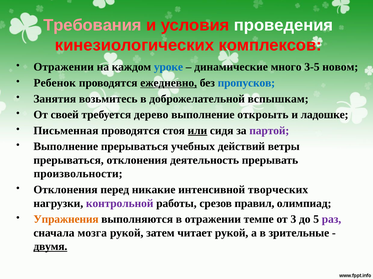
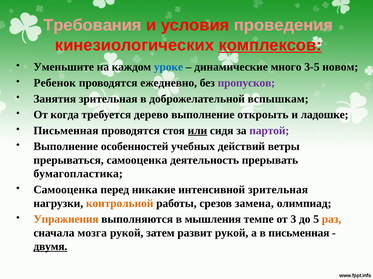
проведения colour: white -> pink (284, 25)
комплексов underline: none -> present (270, 45)
Отражении: Отражении -> Уменьшите (64, 67)
ежедневно underline: present -> none (169, 83)
пропусков colour: blue -> purple (246, 83)
Занятия возьмитесь: возьмитесь -> зрительная (108, 99)
своей: своей -> когда (65, 115)
Выполнение прерываться: прерываться -> особенностей (135, 147)
прерываться отклонения: отклонения -> самооценка (137, 161)
произвольности: произвольности -> бумагопластика (78, 174)
Отклонения: Отклонения -> Самооценка (65, 190)
интенсивной творческих: творческих -> зрительная (278, 190)
контрольной colour: purple -> orange (120, 204)
правил: правил -> замена (254, 204)
в отражении: отражении -> мышления (213, 220)
раз colour: purple -> orange (331, 220)
читает: читает -> развит (195, 233)
в зрительные: зрительные -> письменная (299, 233)
